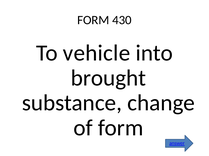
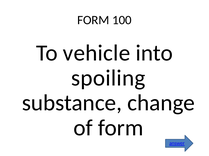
430: 430 -> 100 (122, 20)
brought: brought -> spoiling (108, 78)
